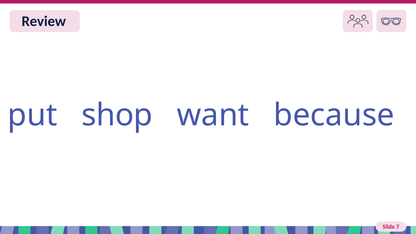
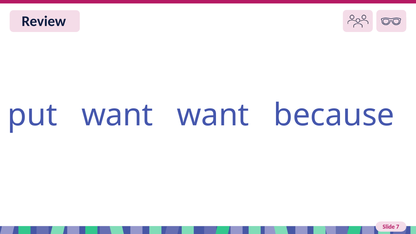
put shop: shop -> want (117, 115)
